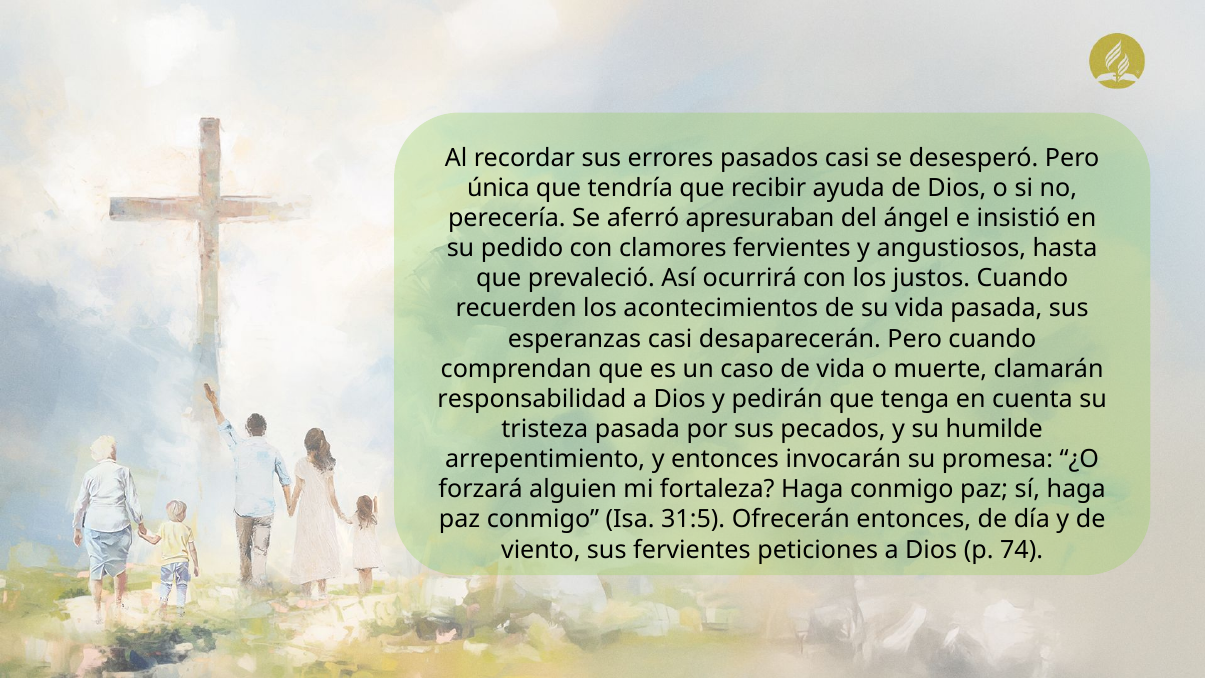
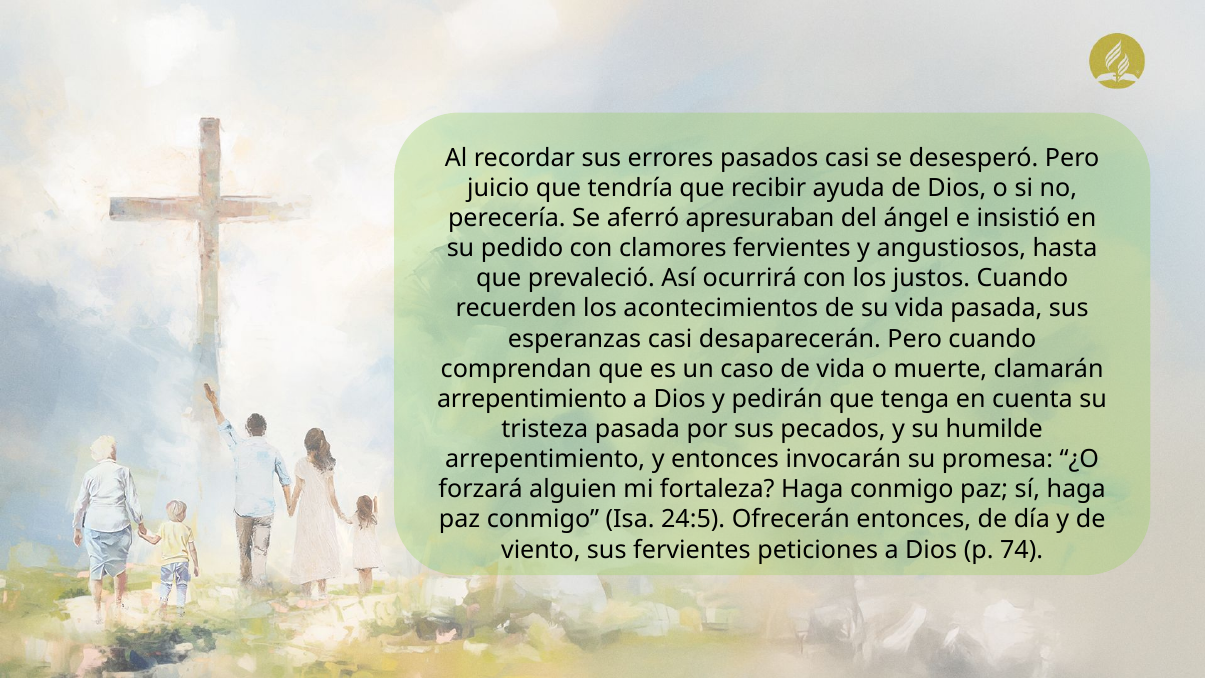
única: única -> juicio (498, 188)
responsabilidad: responsabilidad -> arrepentimiento (532, 399)
31:5: 31:5 -> 24:5 (693, 520)
